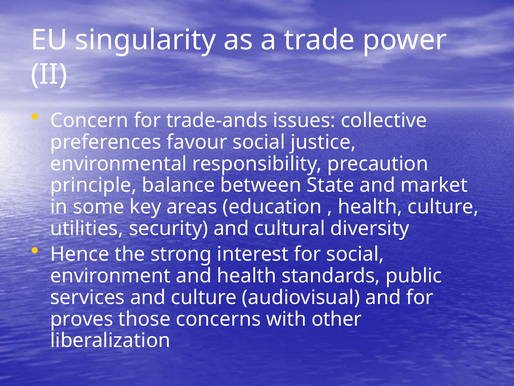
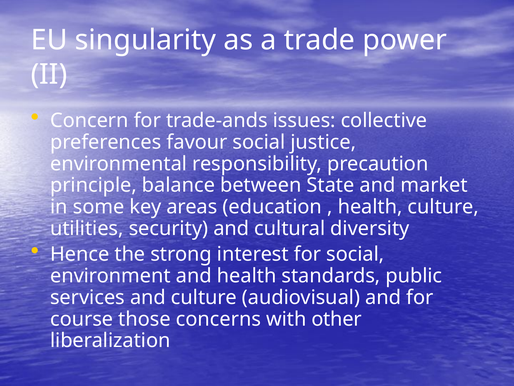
proves: proves -> course (82, 319)
